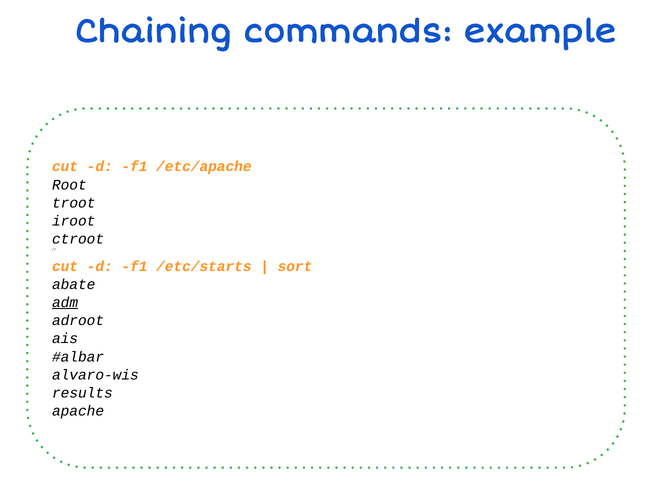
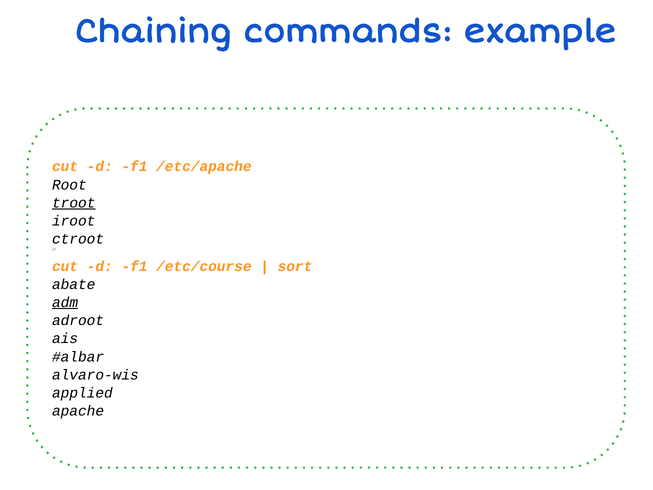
troot underline: none -> present (74, 203)
/etc/starts: /etc/starts -> /etc/course (204, 266)
results: results -> applied (82, 393)
